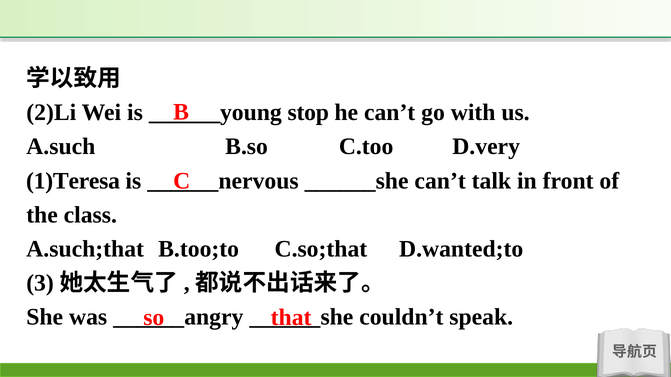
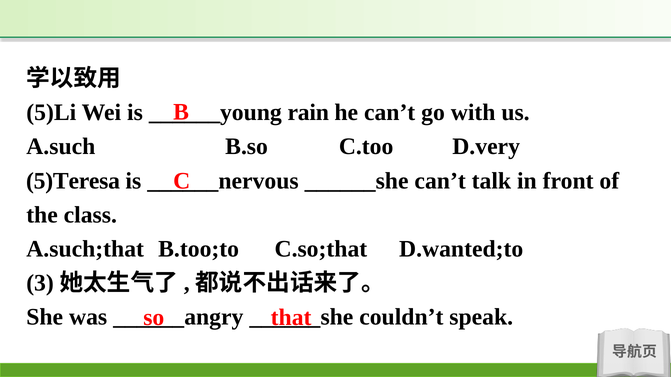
2)Li: 2)Li -> 5)Li (51, 113)
stop: stop -> rain (308, 113)
1)Teresa: 1)Teresa -> 5)Teresa (73, 181)
